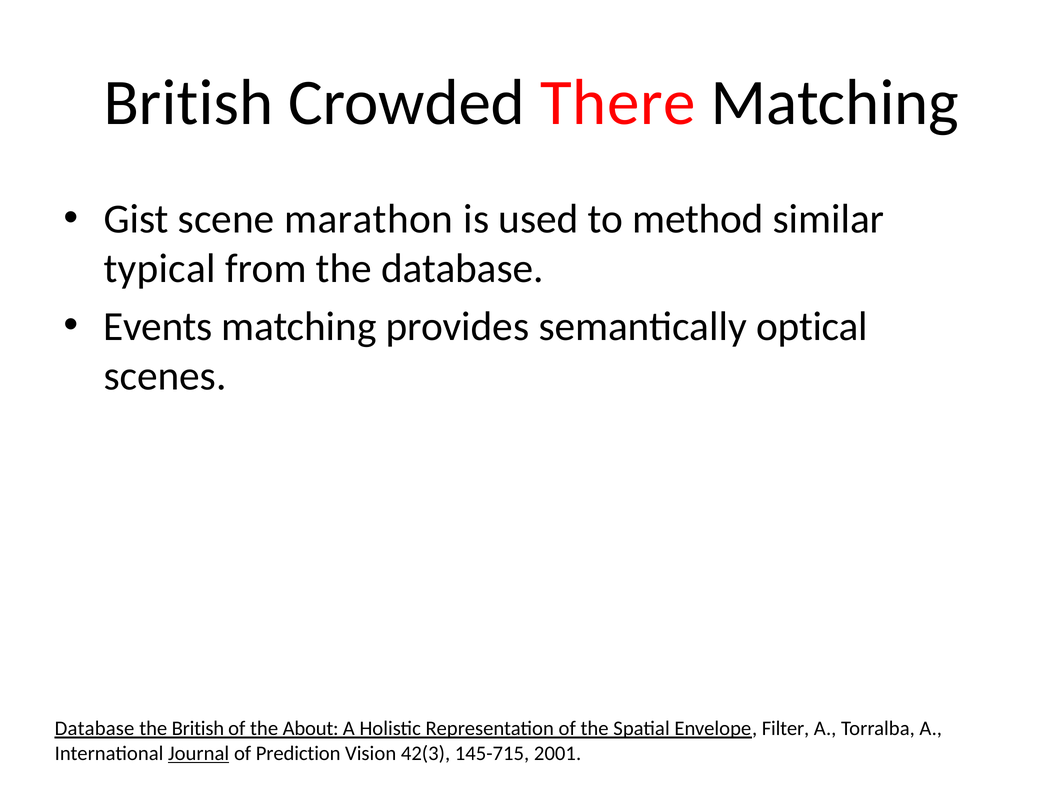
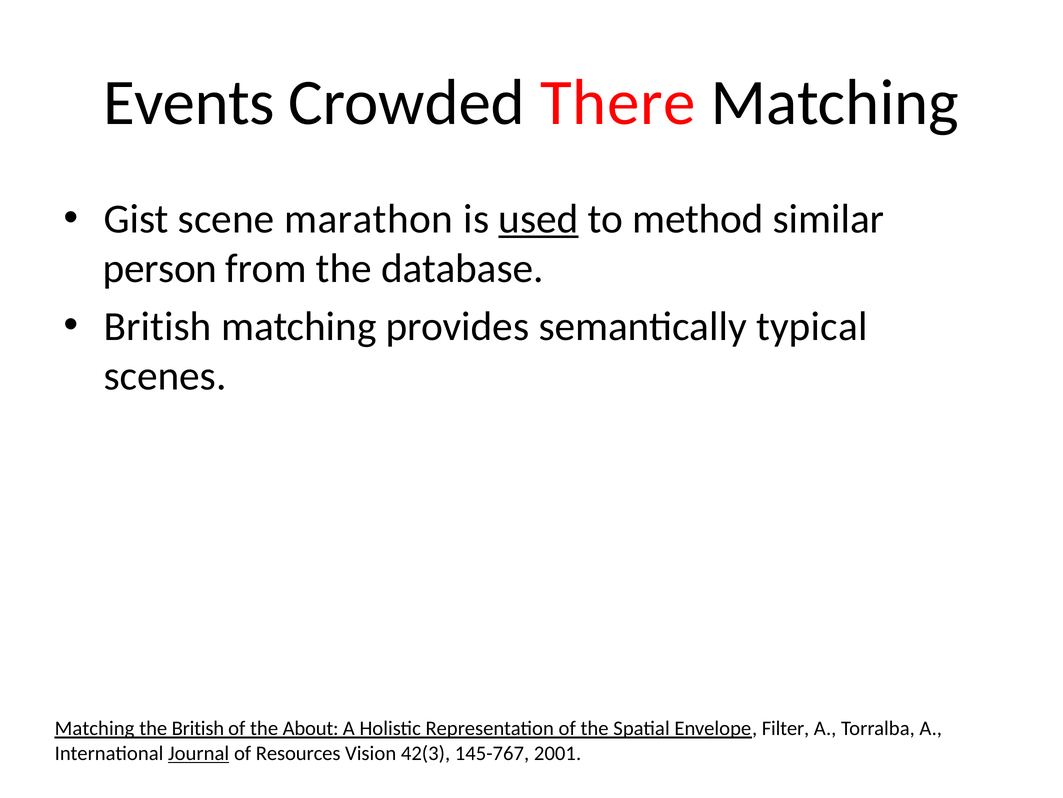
British: British -> Events (189, 103)
used underline: none -> present (539, 219)
typical: typical -> person (160, 268)
Events: Events -> British (158, 326)
optical: optical -> typical (812, 326)
Database: Database -> Matching (95, 728)
Prediction: Prediction -> Resources (298, 753)
145-715: 145-715 -> 145-767 (492, 753)
